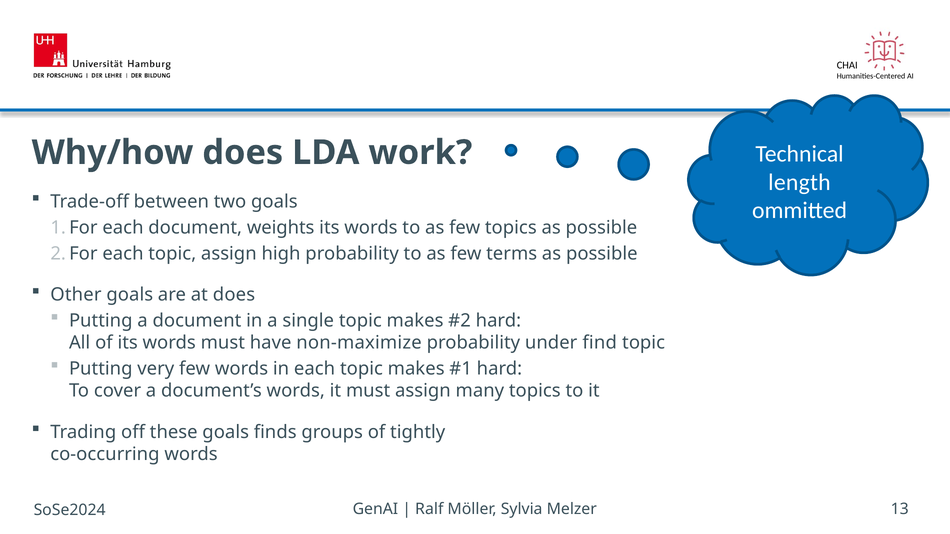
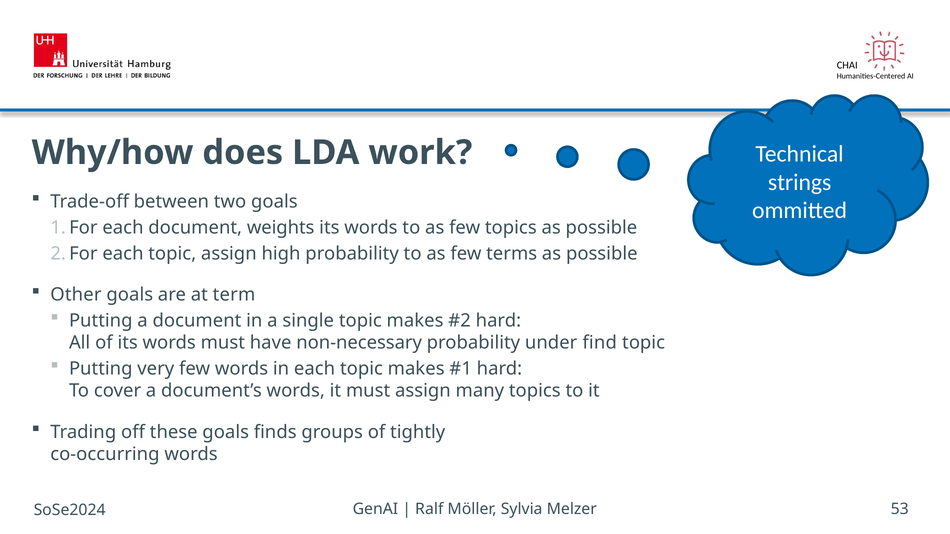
length: length -> strings (800, 182)
at does: does -> term (234, 295)
non-maximize: non-maximize -> non-necessary (359, 343)
13: 13 -> 53 (900, 509)
